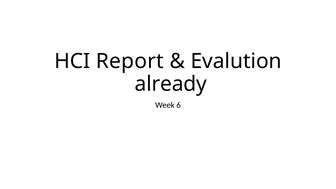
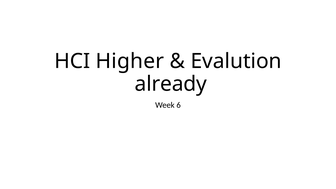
Report: Report -> Higher (130, 61)
